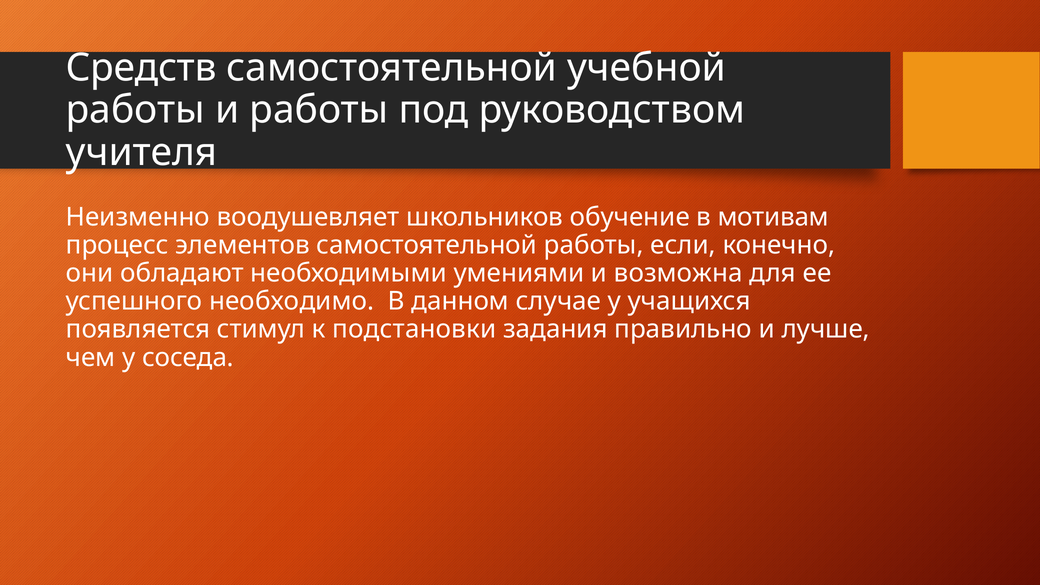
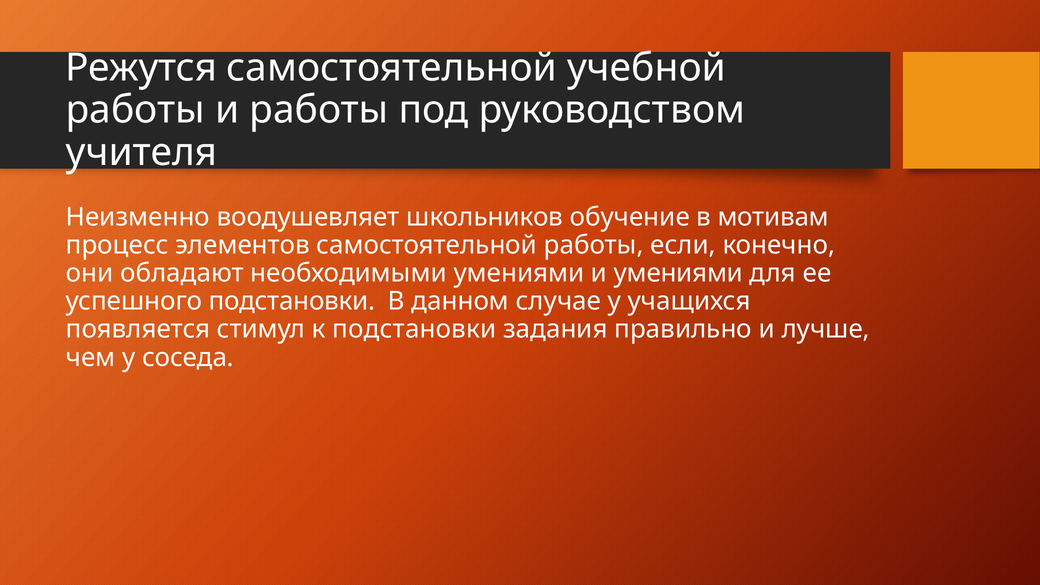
Средств: Средств -> Режутся (141, 68)
и возможна: возможна -> умениями (678, 273)
успешного необходимо: необходимо -> подстановки (292, 301)
